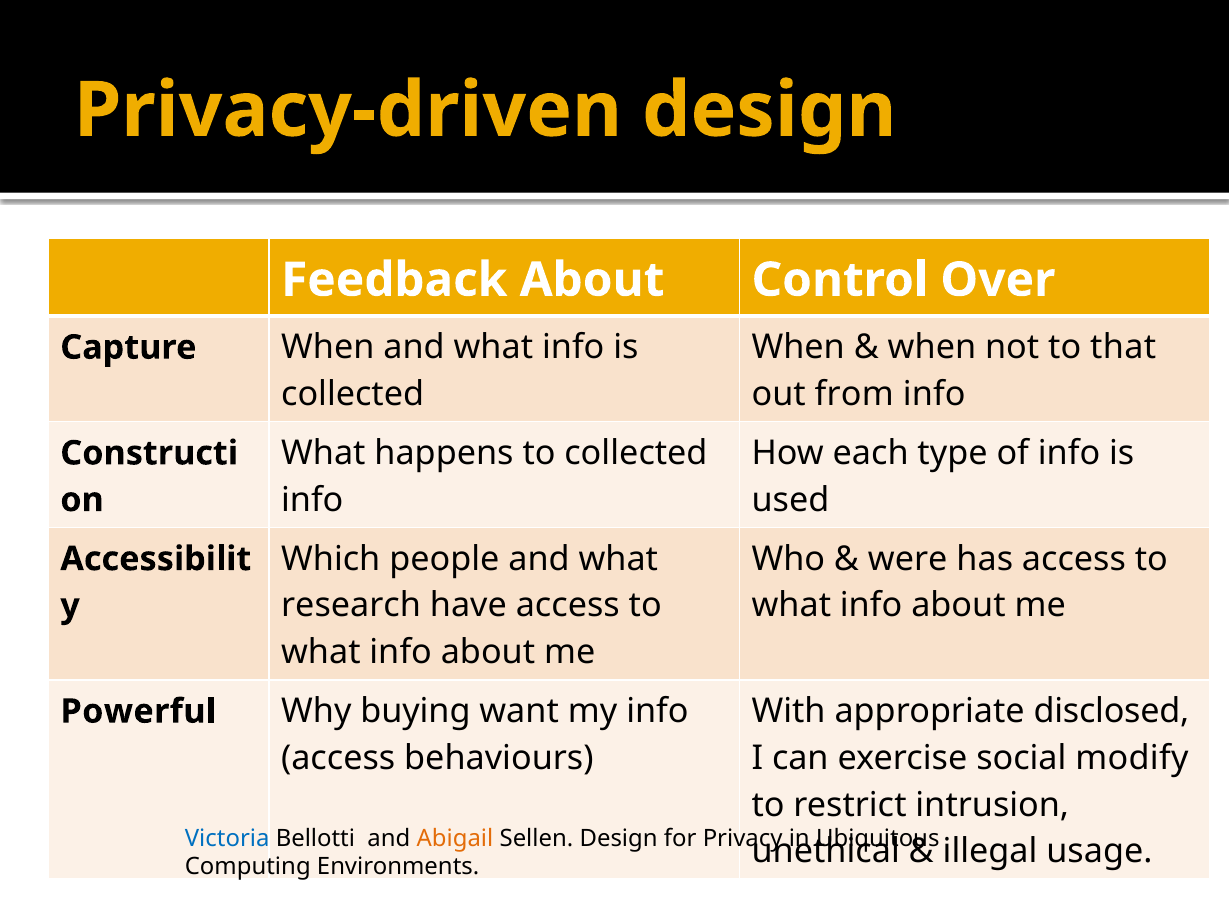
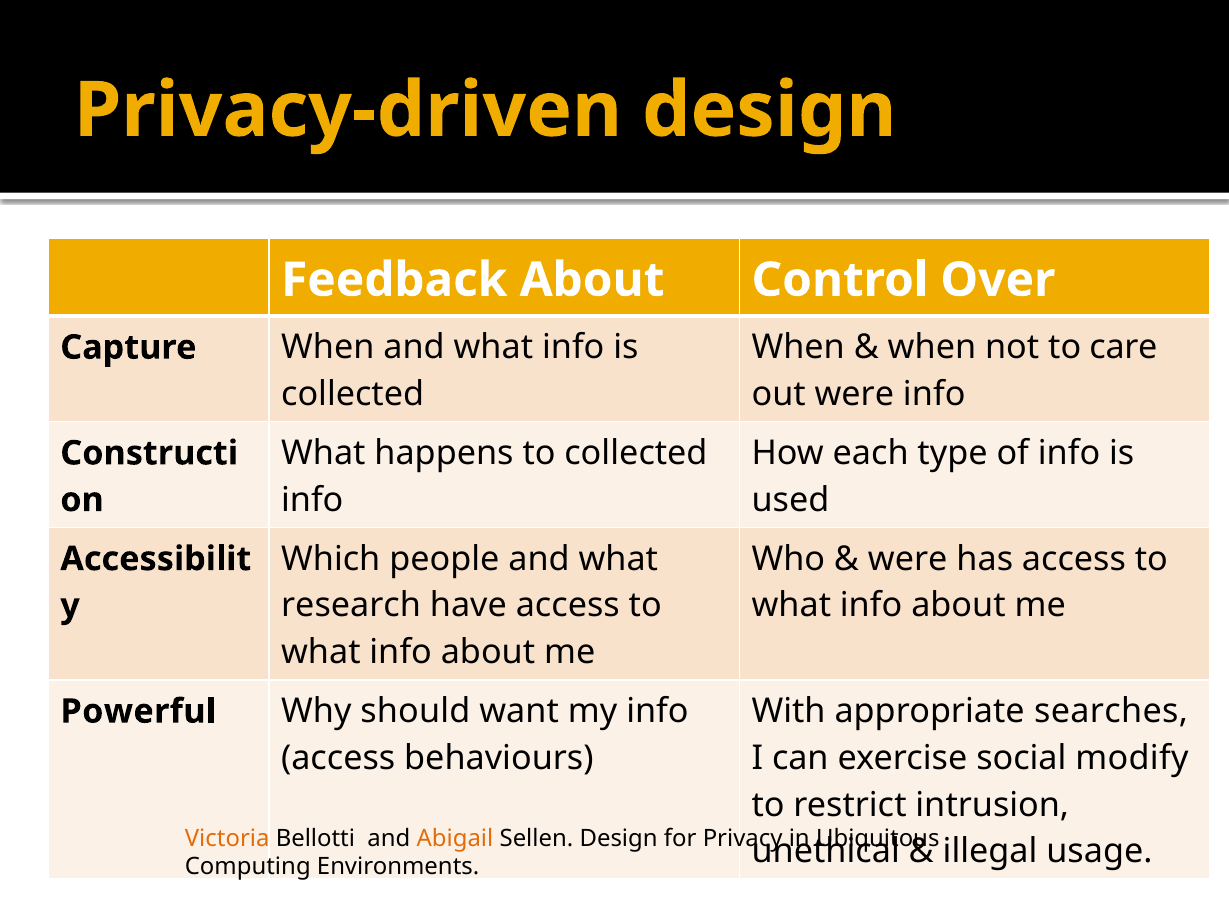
that: that -> care (1123, 347)
out from: from -> were (854, 394)
disclosed: disclosed -> searches (1111, 711)
buying: buying -> should (415, 711)
Victoria colour: blue -> orange (227, 838)
